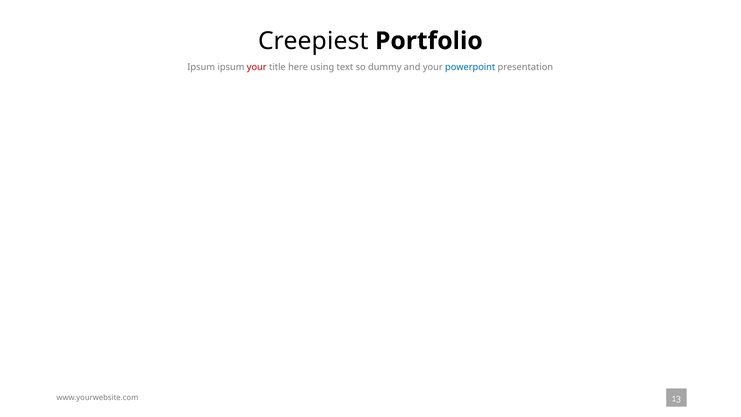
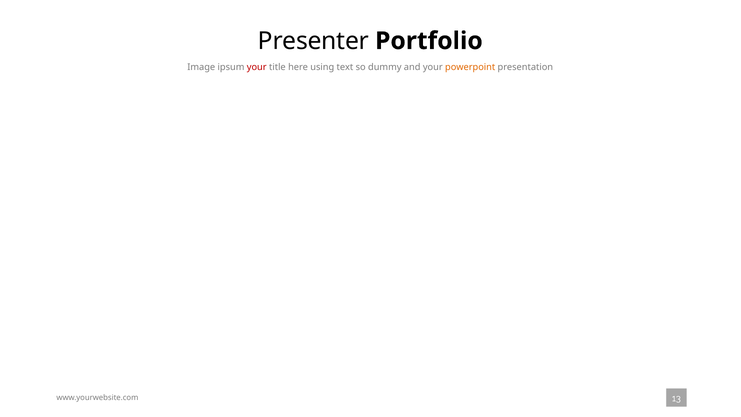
Creepiest: Creepiest -> Presenter (313, 41)
Ipsum: Ipsum -> Image (201, 67)
powerpoint colour: blue -> orange (470, 67)
